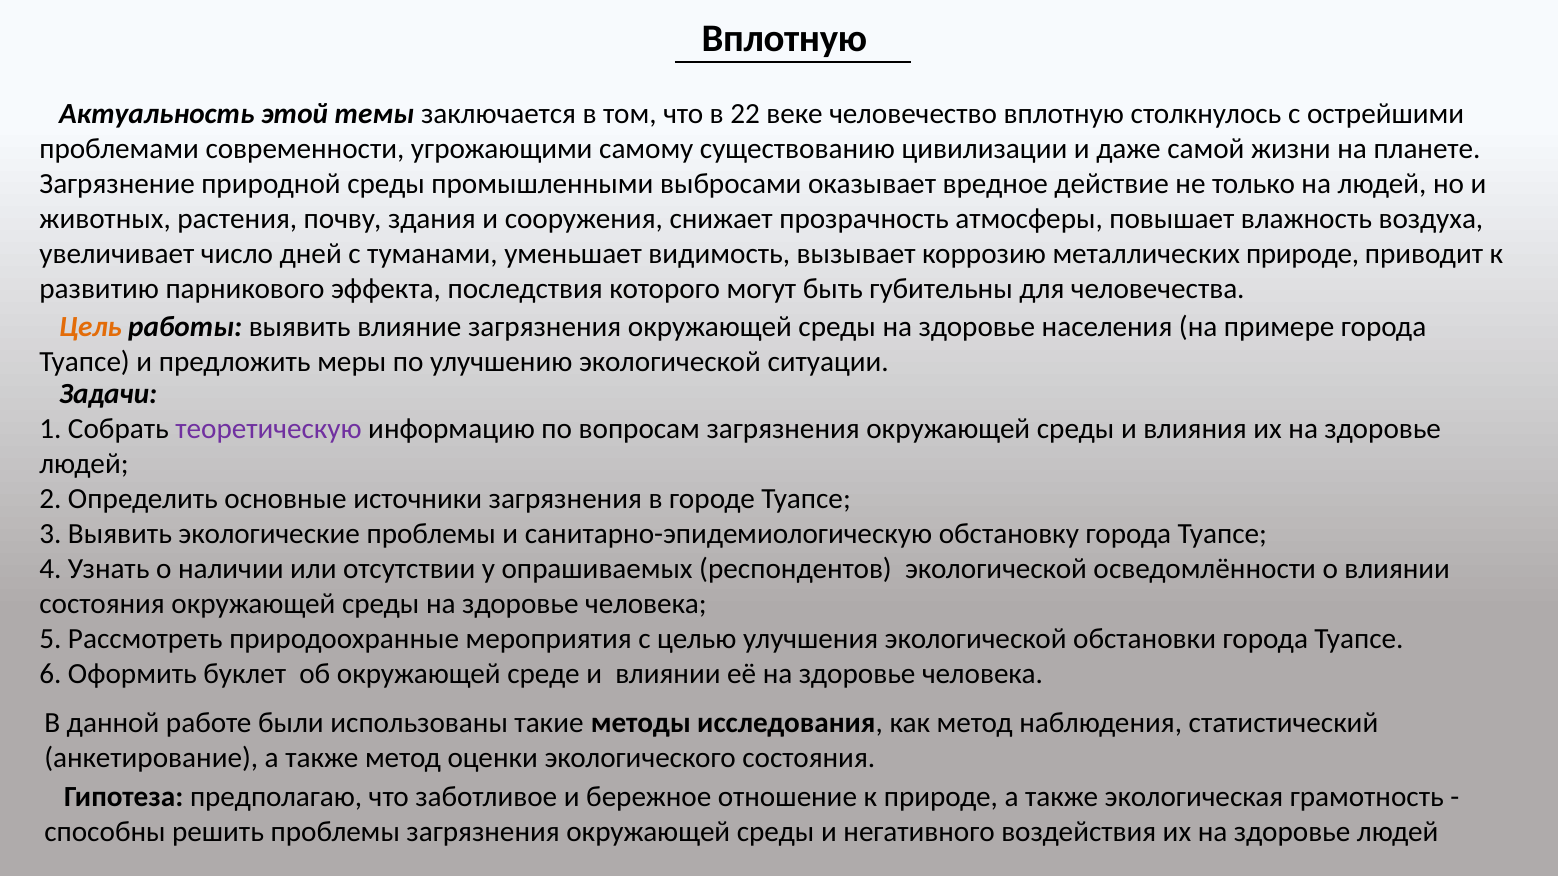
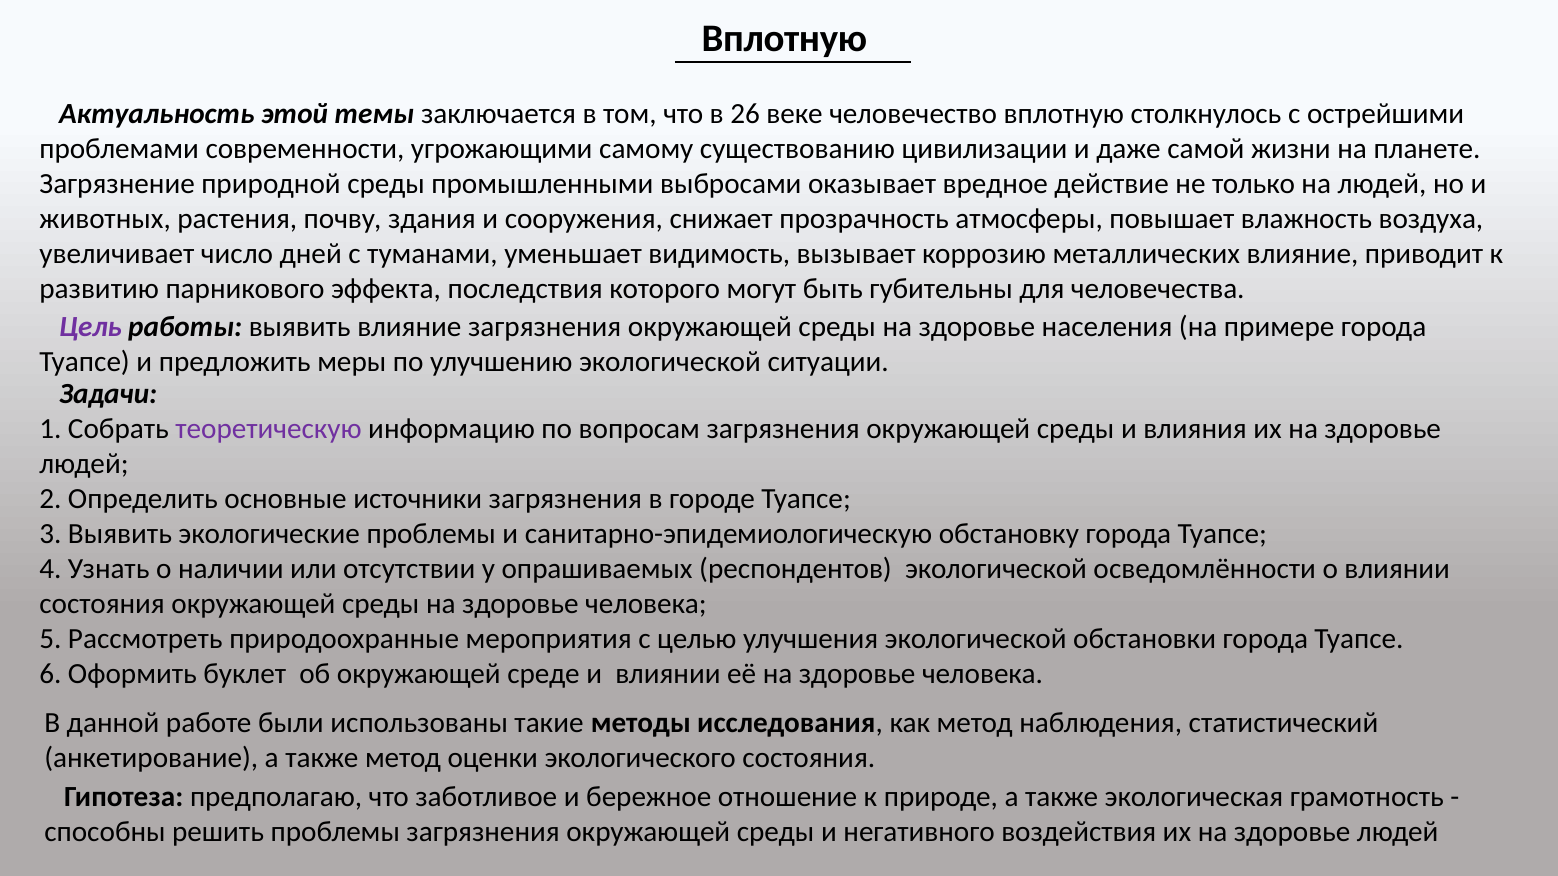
22: 22 -> 26 (745, 114)
металлических природе: природе -> влияние (1302, 254)
Цель colour: orange -> purple (90, 327)
